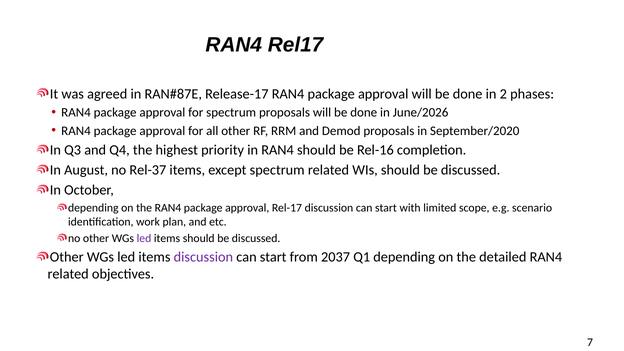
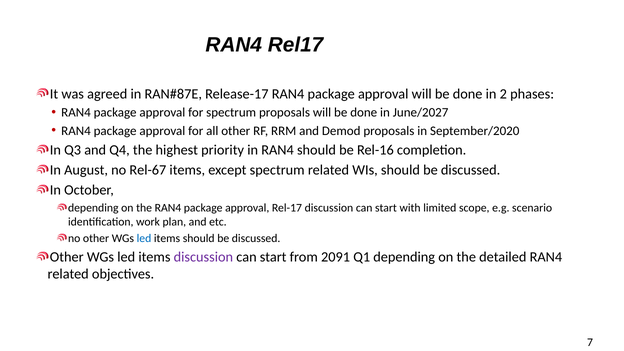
June/2026: June/2026 -> June/2027 (421, 113)
Rel-37: Rel-37 -> Rel-67 (148, 170)
led colour: purple -> blue (144, 238)
2037: 2037 -> 2091 (336, 257)
